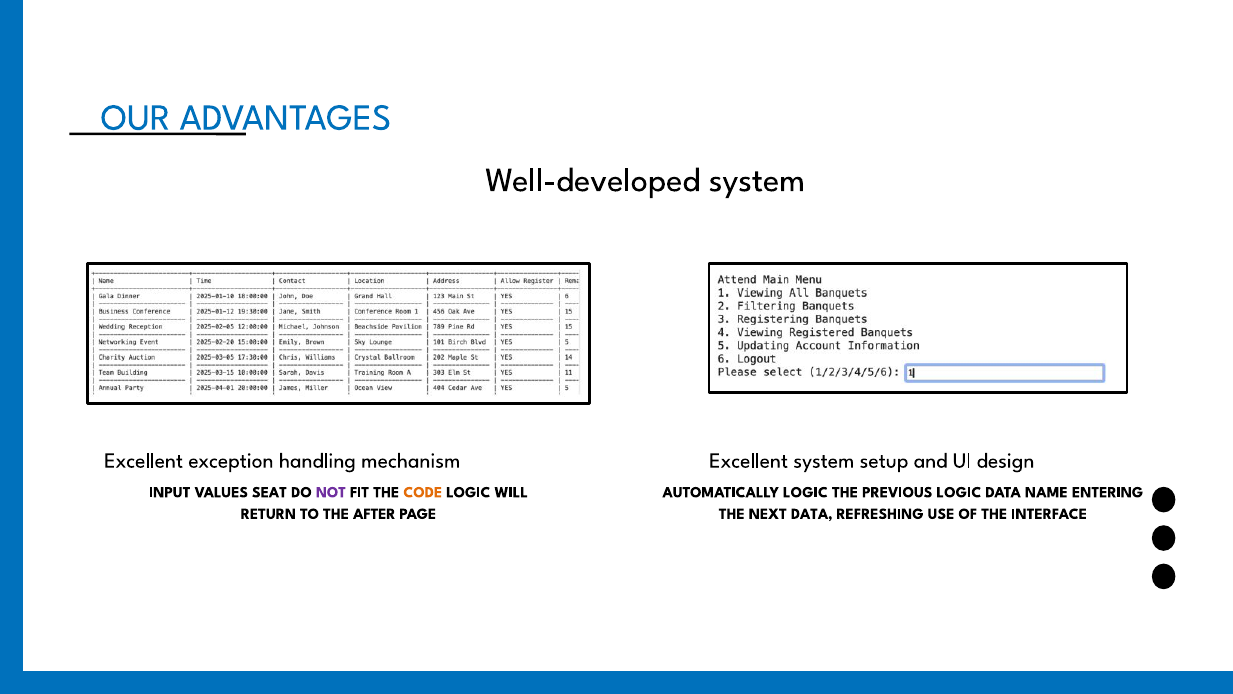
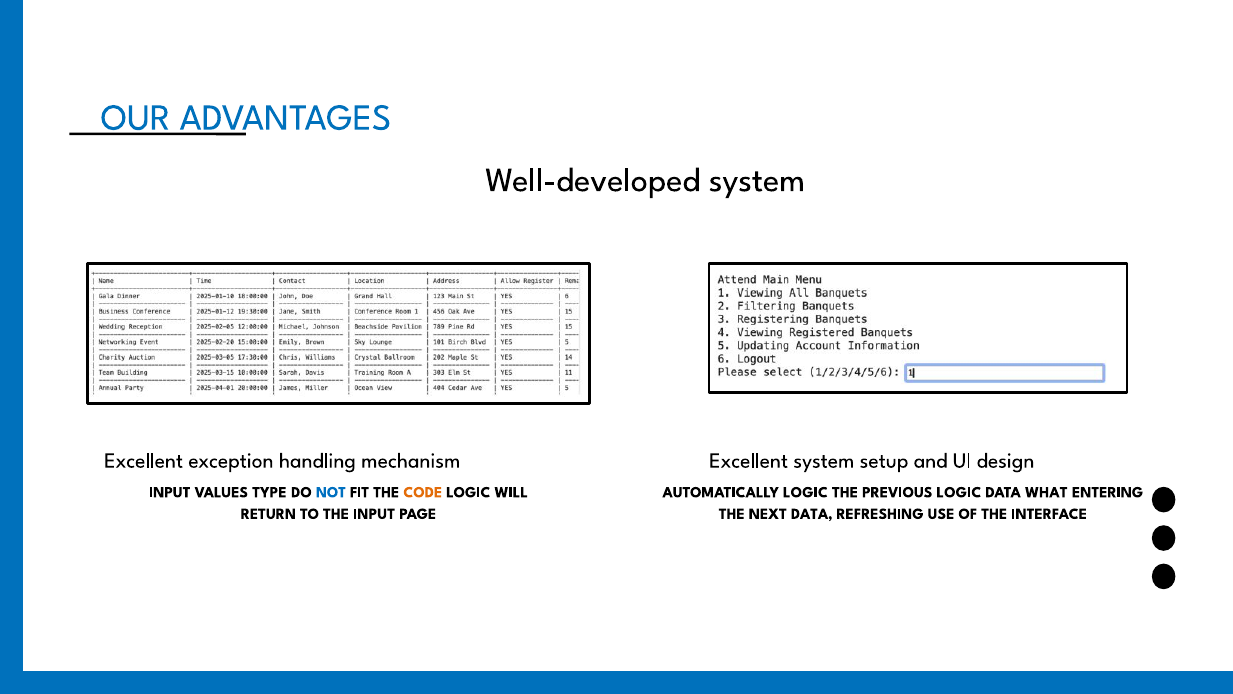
SEAT: SEAT -> TYPE (269, 492)
NOT colour: purple -> blue (331, 492)
NAME: NAME -> WHAT (1046, 492)
THE AFTER: AFTER -> INPUT (374, 513)
